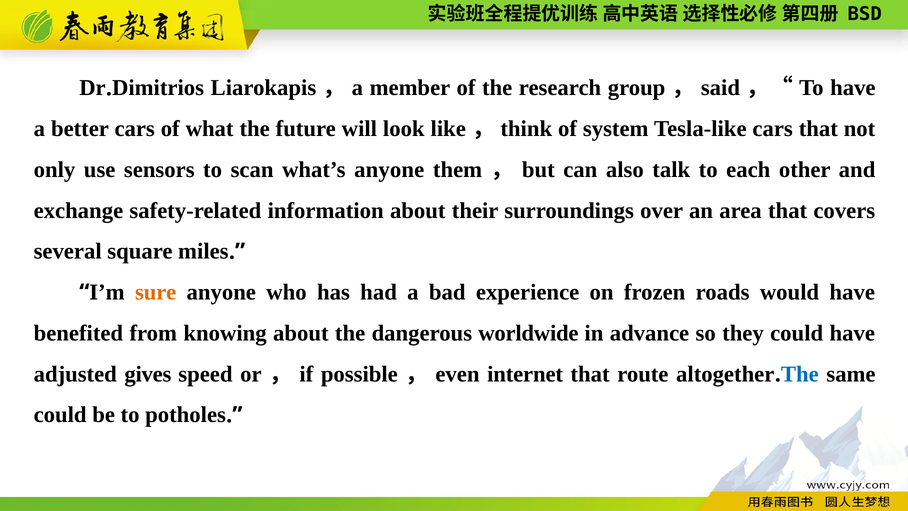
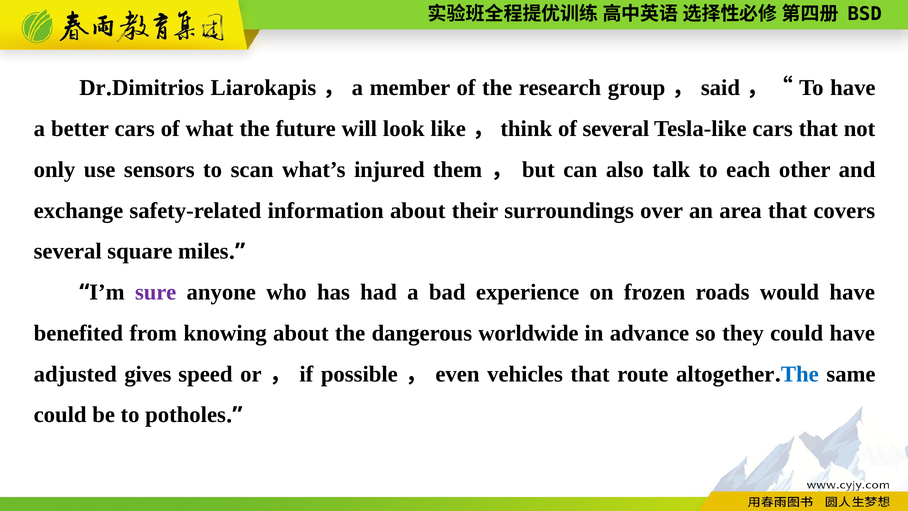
of system: system -> several (616, 129)
what’s anyone: anyone -> injured (389, 170)
sure colour: orange -> purple (156, 292)
internet: internet -> vehicles (525, 374)
